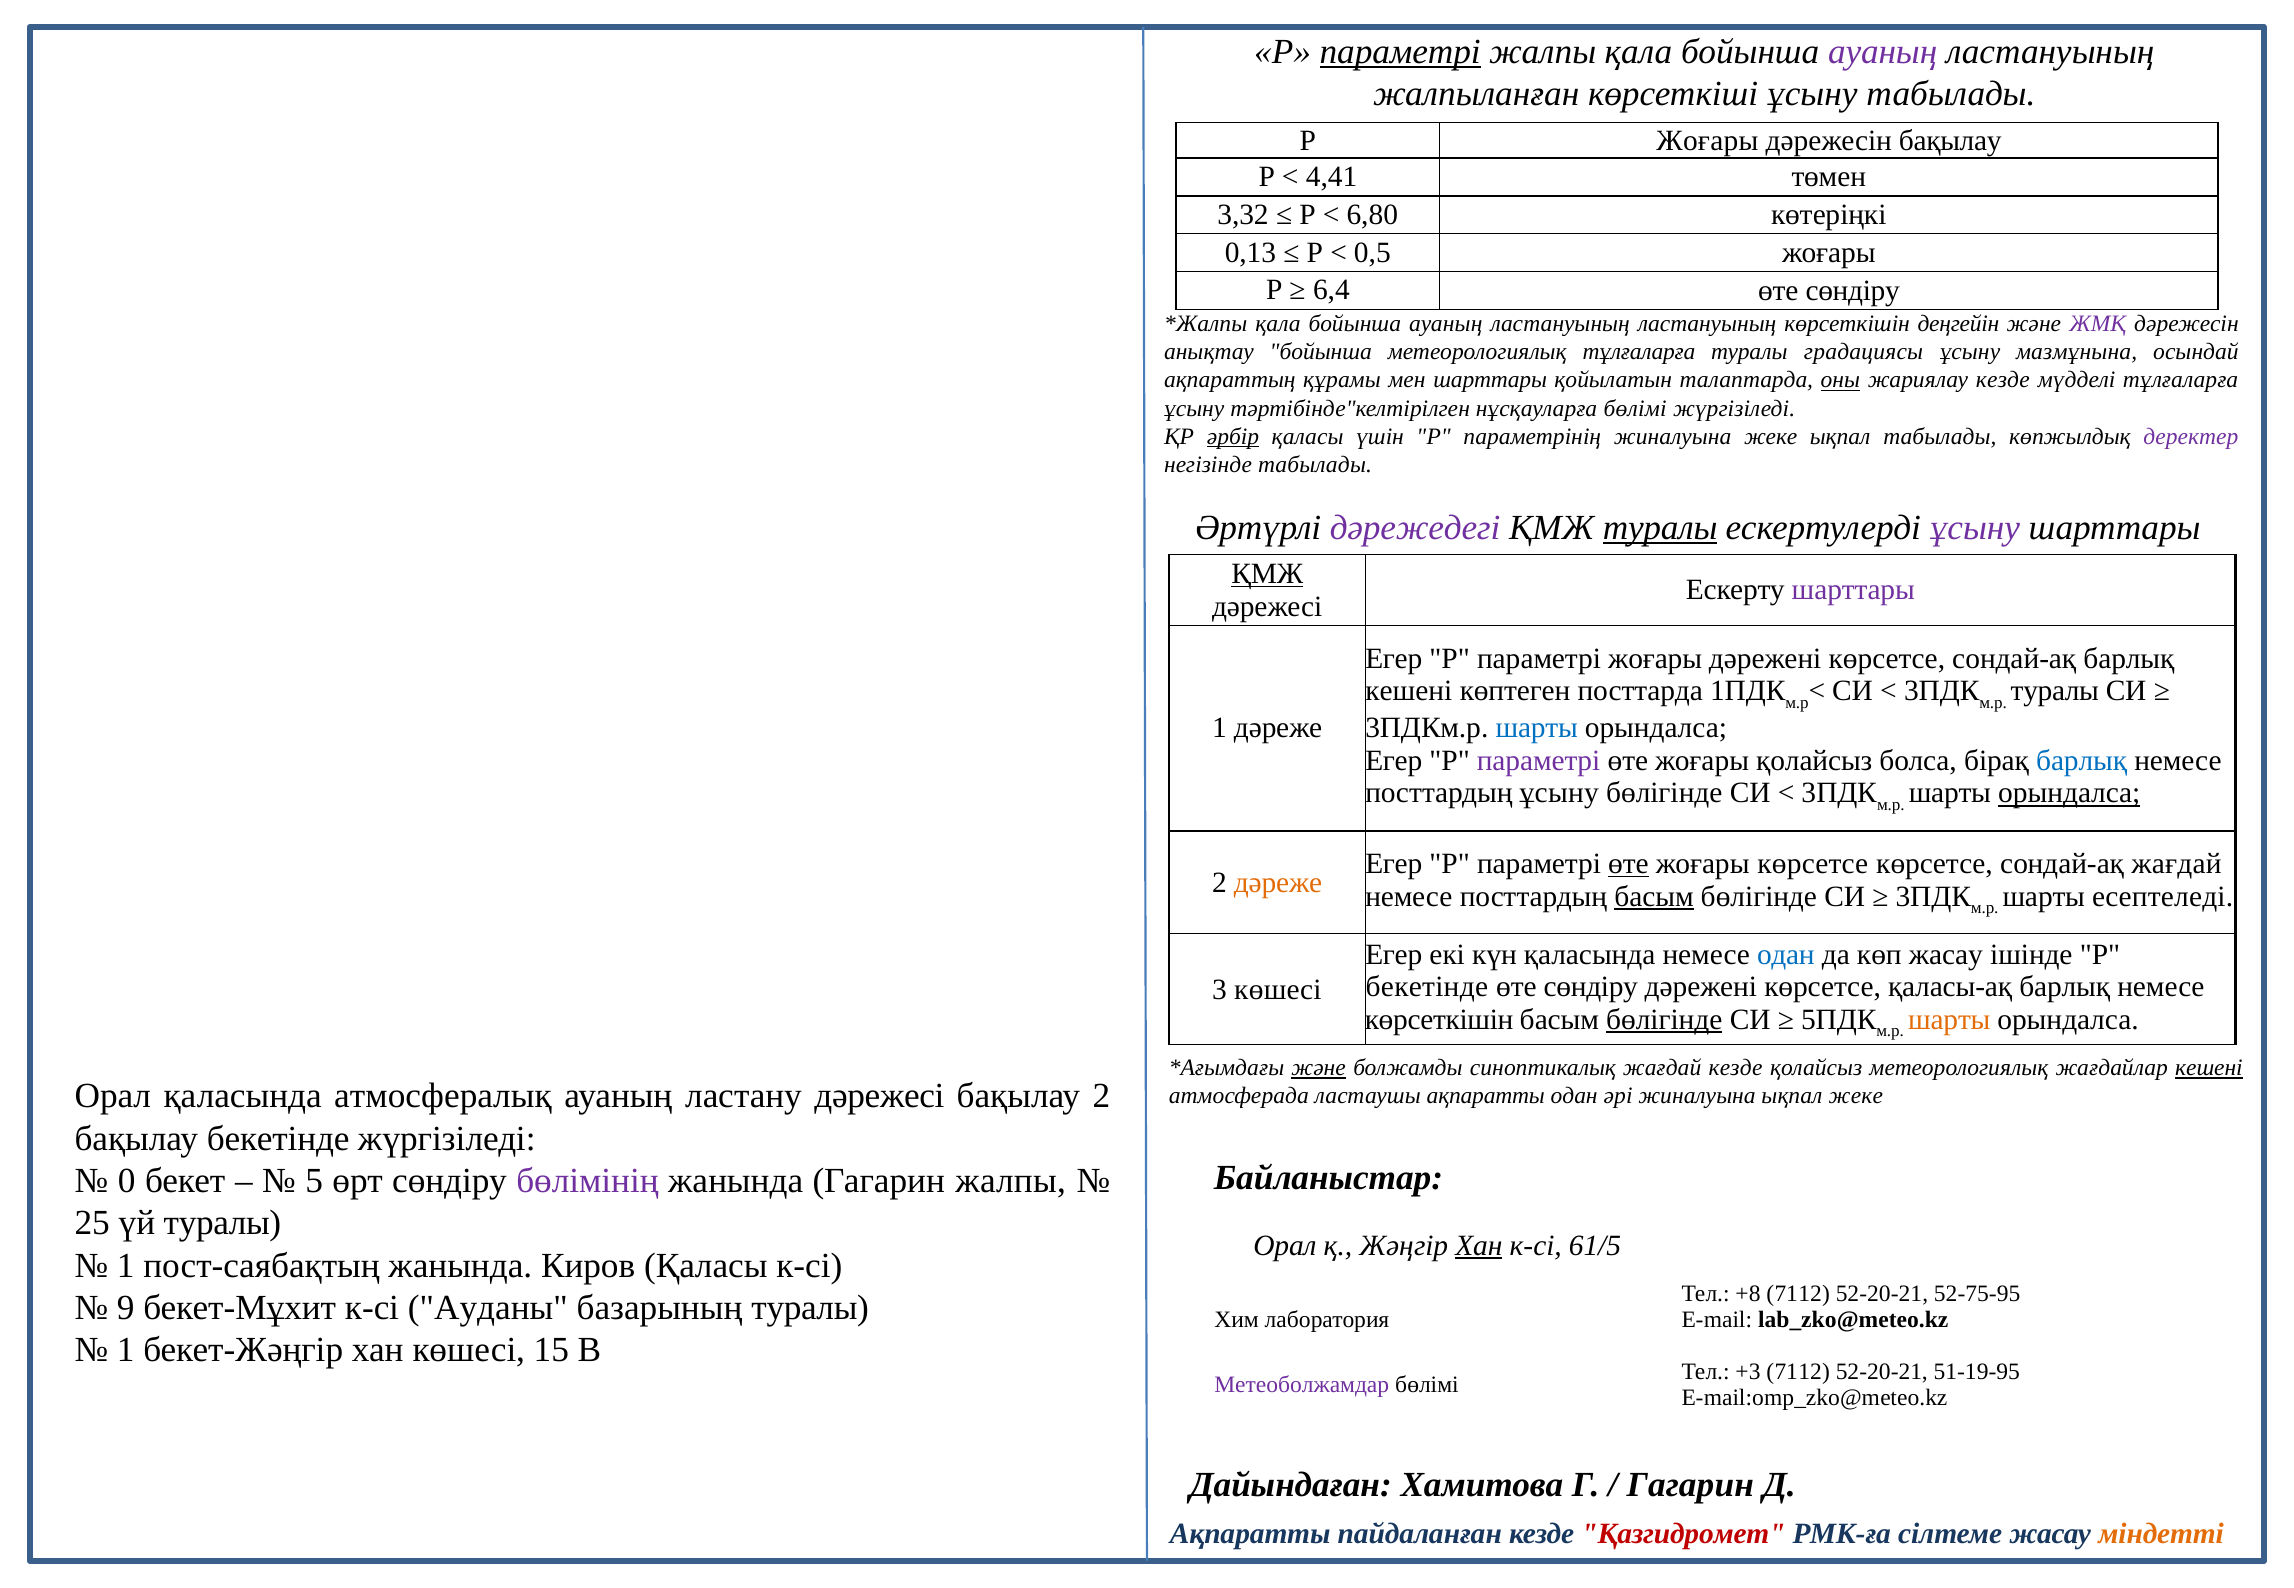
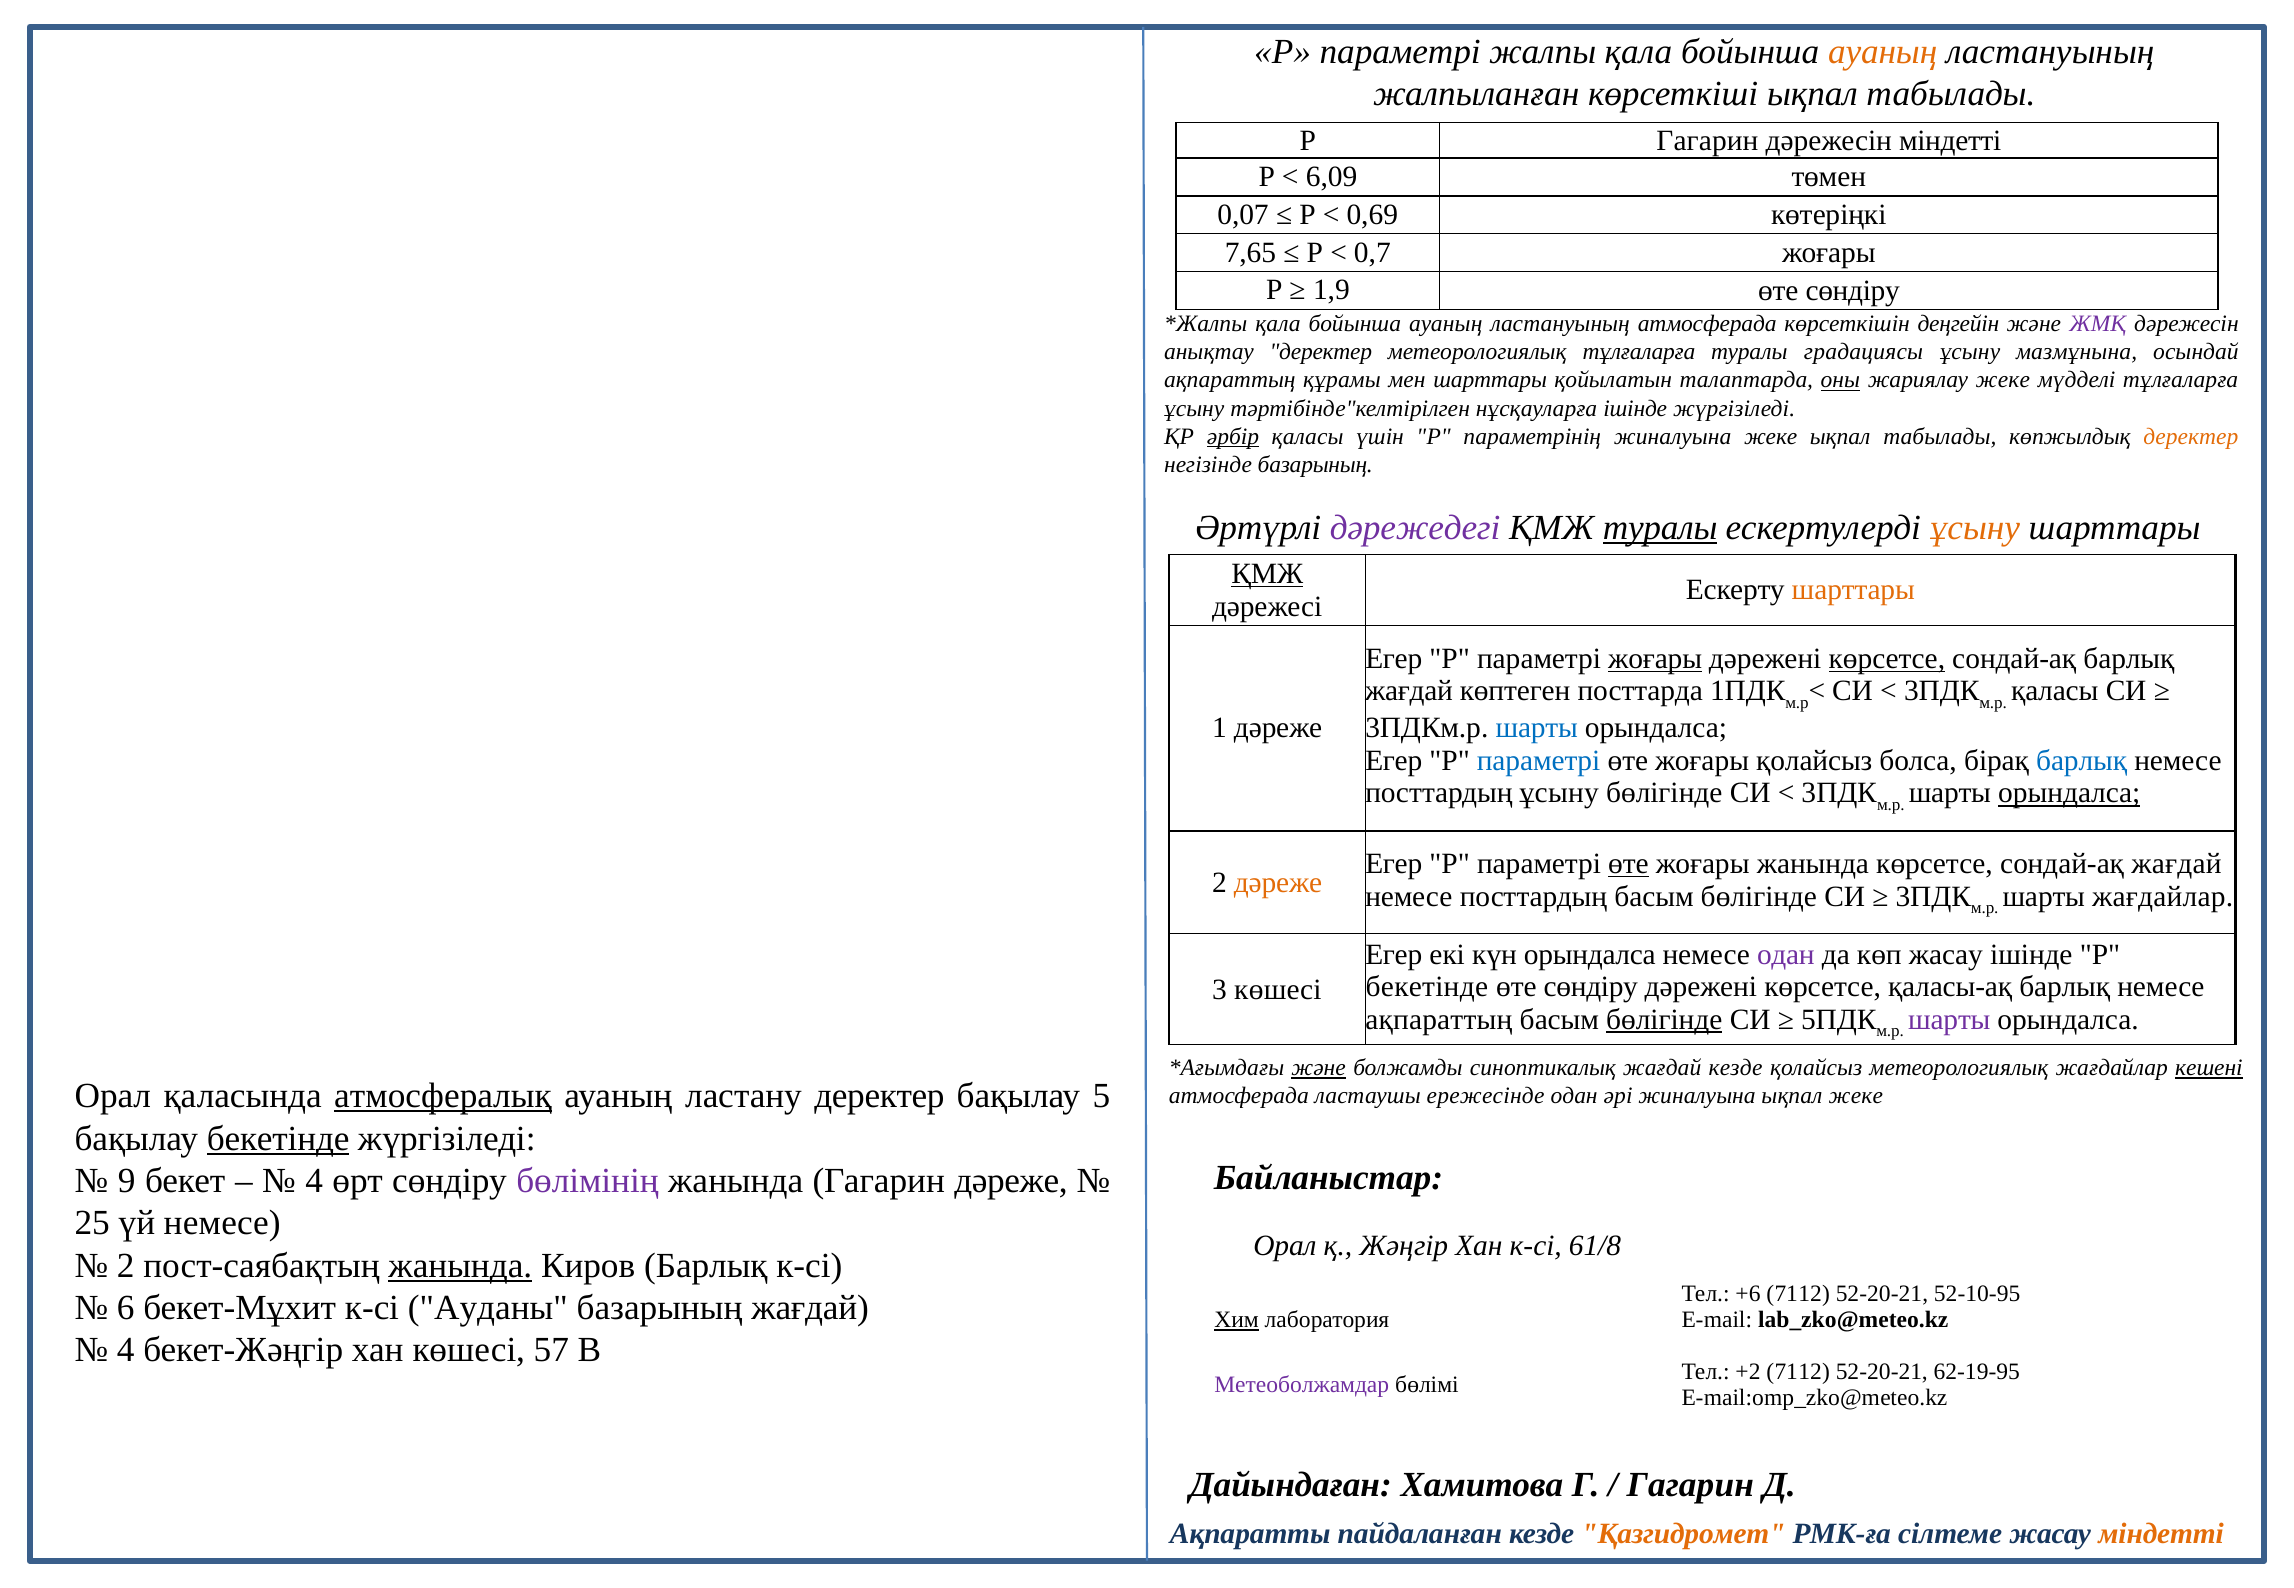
параметрі underline: present -> none (1400, 52)
ауаның colour: purple -> orange (1883, 52)
көрсеткіші ұсыну: ұсыну -> ықпал (1812, 94)
Р Жоғары: Жоғары -> Гагарин (1707, 141)
дәрежесін бақылау: бақылау -> міндетті (1950, 141)
4,41: 4,41 -> 6,09 (1332, 177)
3,32: 3,32 -> 0,07 (1243, 215)
6,80: 6,80 -> 0,69 (1372, 215)
0,13: 0,13 -> 7,65 (1250, 252)
0,5: 0,5 -> 0,7 (1372, 252)
6,4: 6,4 -> 1,9 (1331, 290)
ластануының ластануының: ластануының -> атмосферада (1707, 324)
анықтау бойынша: бойынша -> деректер (1321, 352)
жариялау кезде: кезде -> жеке (2003, 380)
нұсқауларға бөлімі: бөлімі -> ішінде (1635, 408)
деректер colour: purple -> orange (2191, 437)
негізінде табылады: табылады -> базарының (1315, 465)
ұсыну colour: purple -> orange (1975, 528)
шарттары colour: purple -> orange (1853, 590)
жоғары underline: none -> present (1655, 659)
көрсетсе underline: none -> present (1887, 659)
кешені: кешені -> жағдай (1409, 691)
туралы: туралы -> қаласы (2055, 691)
параметрі colour: purple -> blue (1539, 761)
жоғары көрсетсе: көрсетсе -> жанында (1813, 864)
басым underline: present -> none (1654, 896)
шарты есептеледі: есептеледі -> жағдайлар (2163, 896)
күн қаласында: қаласында -> орындалса (1590, 955)
одан colour: blue -> purple (1786, 955)
көрсеткішін: көрсеткішін -> ақпараттың (1439, 1020)
шарты colour: orange -> purple (1949, 1020)
атмосфералық underline: none -> present (443, 1096)
ластану дәрежесі: дәрежесі -> деректер (879, 1096)
бақылау 2: 2 -> 5 (1101, 1096)
ластаушы ақпаратты: ақпаратты -> ережесінде (1486, 1096)
бекетінде underline: none -> present (278, 1139)
0: 0 -> 9 (127, 1181)
5: 5 -> 4 (314, 1181)
Гагарин жалпы: жалпы -> дәреже (1011, 1181)
үй туралы: туралы -> немесе (222, 1223)
Хан underline: present -> none (1479, 1246)
61/5: 61/5 -> 61/8 (1595, 1246)
1: 1 -> 2 (126, 1266)
жанында underline: none -> present (460, 1266)
Киров Қаласы: Қаласы -> Барлық (706, 1266)
+8: +8 -> +6 (1748, 1294)
52-75-95: 52-75-95 -> 52-10-95 (1977, 1294)
9: 9 -> 6 (126, 1308)
базарының туралы: туралы -> жағдай (810, 1308)
Хим underline: none -> present (1237, 1320)
1: 1 -> 4 (126, 1350)
15: 15 -> 57 (551, 1350)
+3: +3 -> +2 (1748, 1372)
51-19-95: 51-19-95 -> 62-19-95 (1977, 1372)
Қазгидромет colour: red -> orange (1683, 1534)
